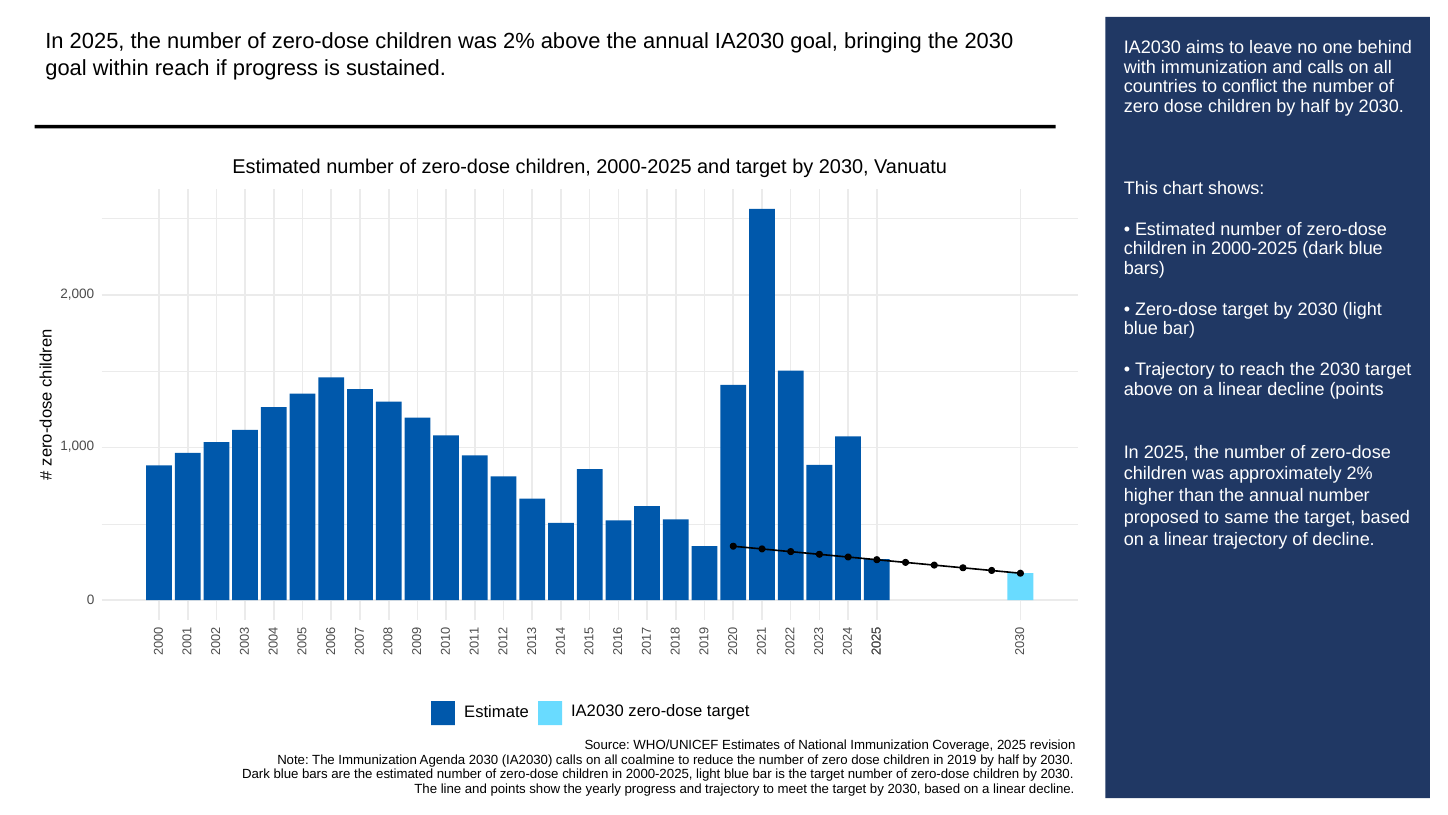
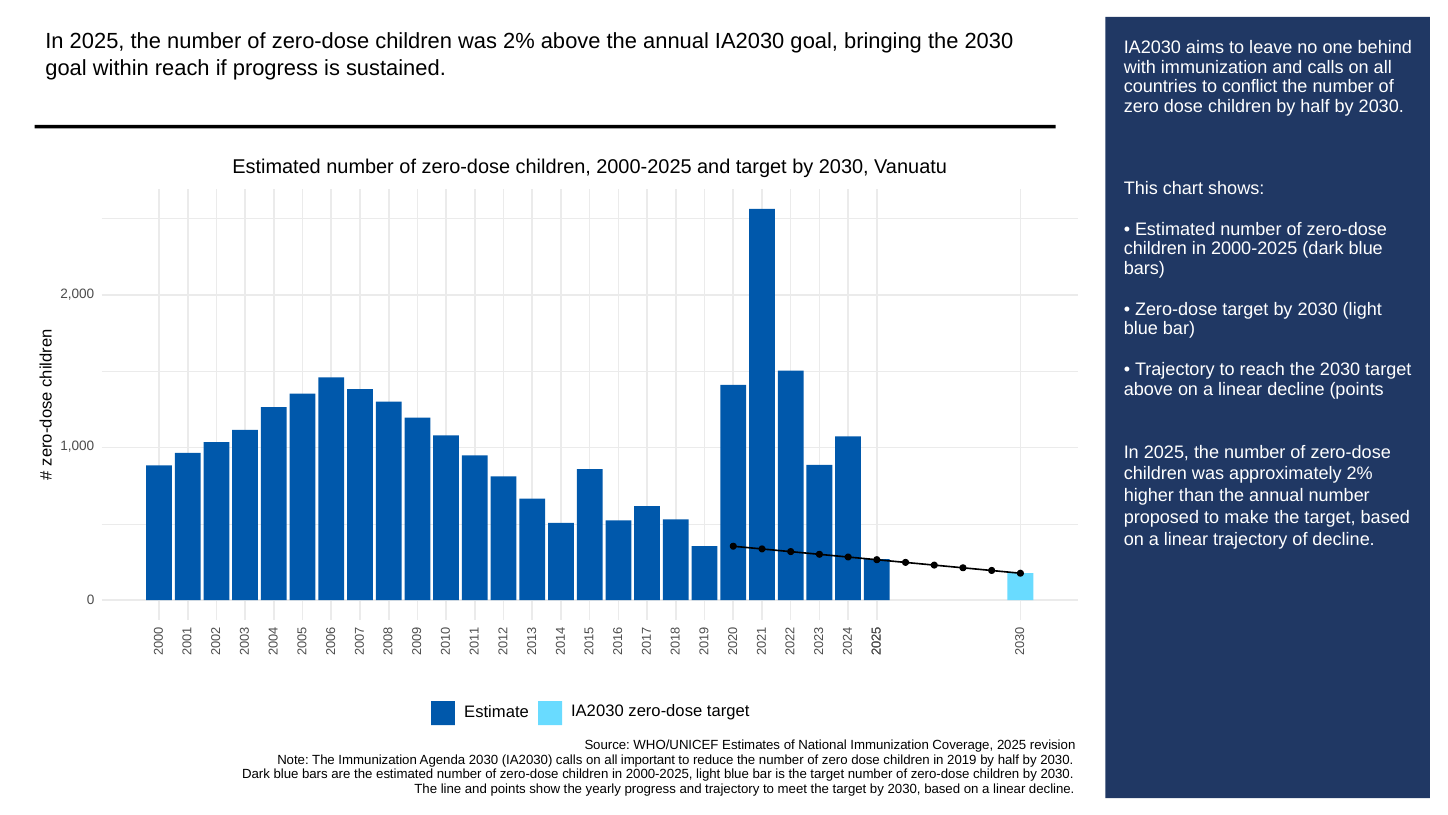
same: same -> make (1247, 517)
coalmine: coalmine -> important (648, 759)
